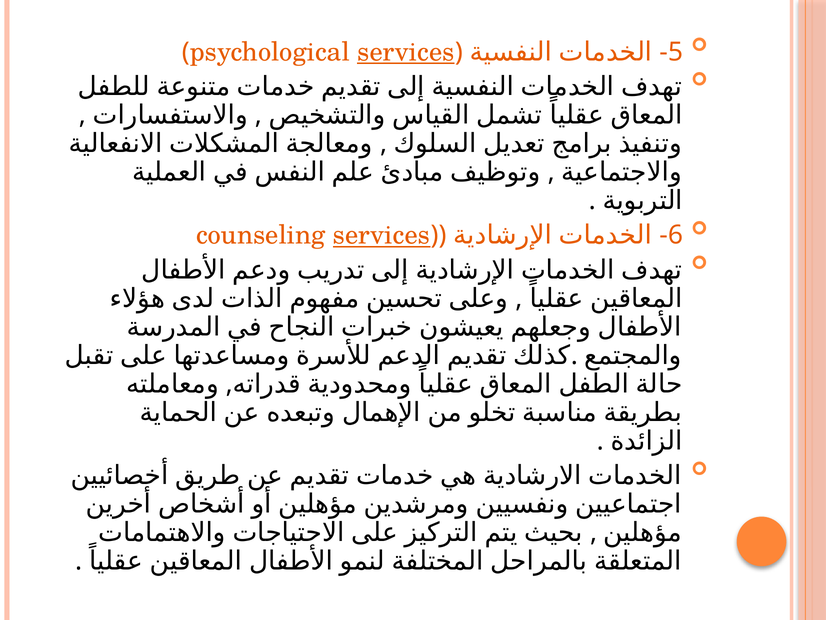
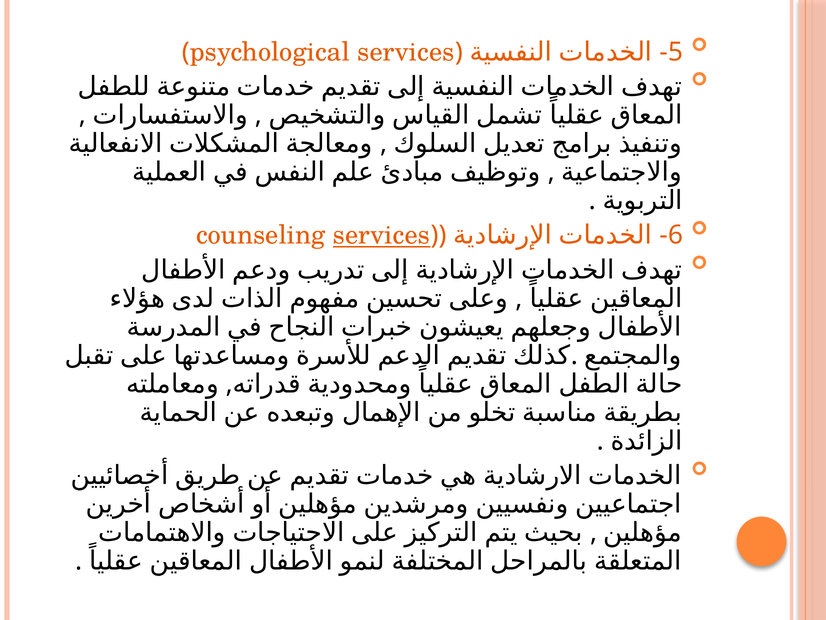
services underline: present -> none (406, 52)
